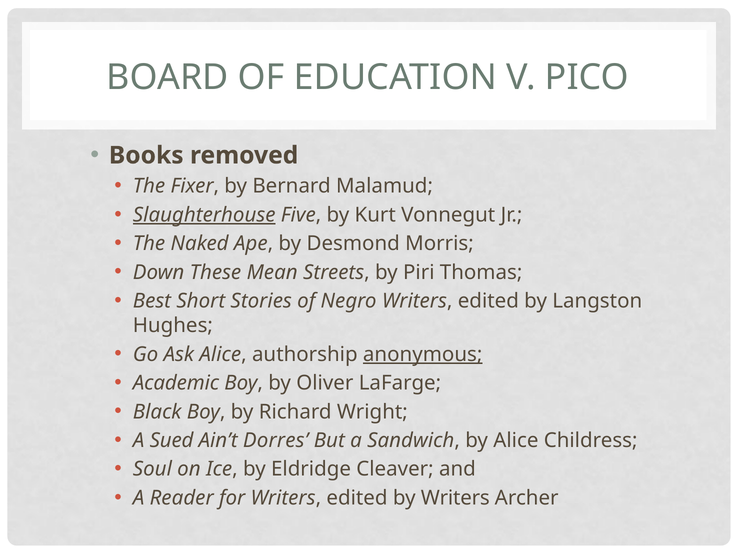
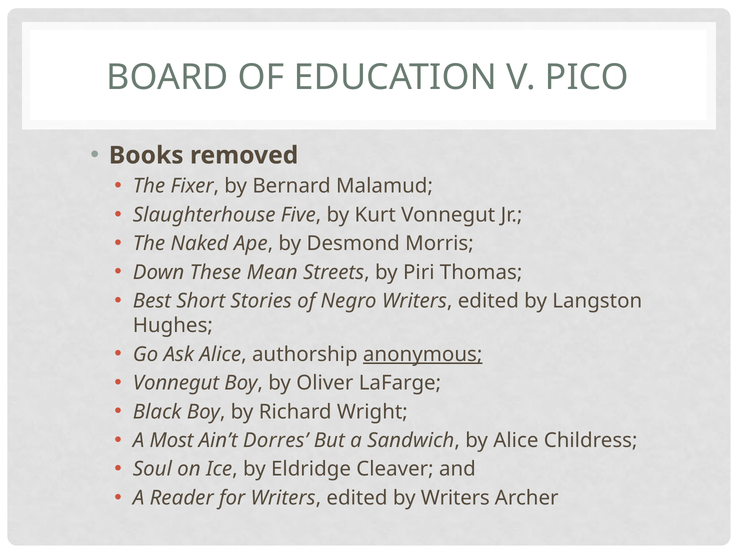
Slaughterhouse underline: present -> none (204, 215)
Academic: Academic -> Vonnegut (176, 383)
Sued: Sued -> Most (172, 441)
